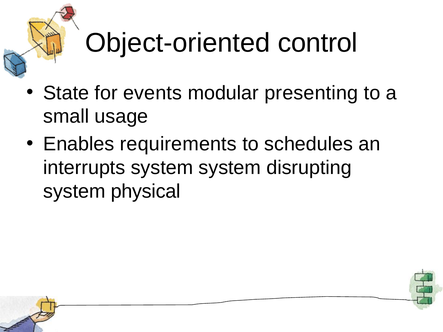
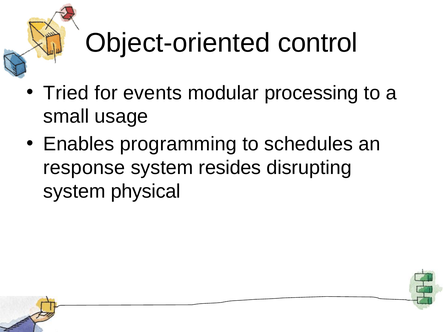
State: State -> Tried (66, 93)
presenting: presenting -> processing (311, 93)
requirements: requirements -> programming (178, 144)
interrupts: interrupts -> response (84, 168)
system system: system -> resides (230, 168)
